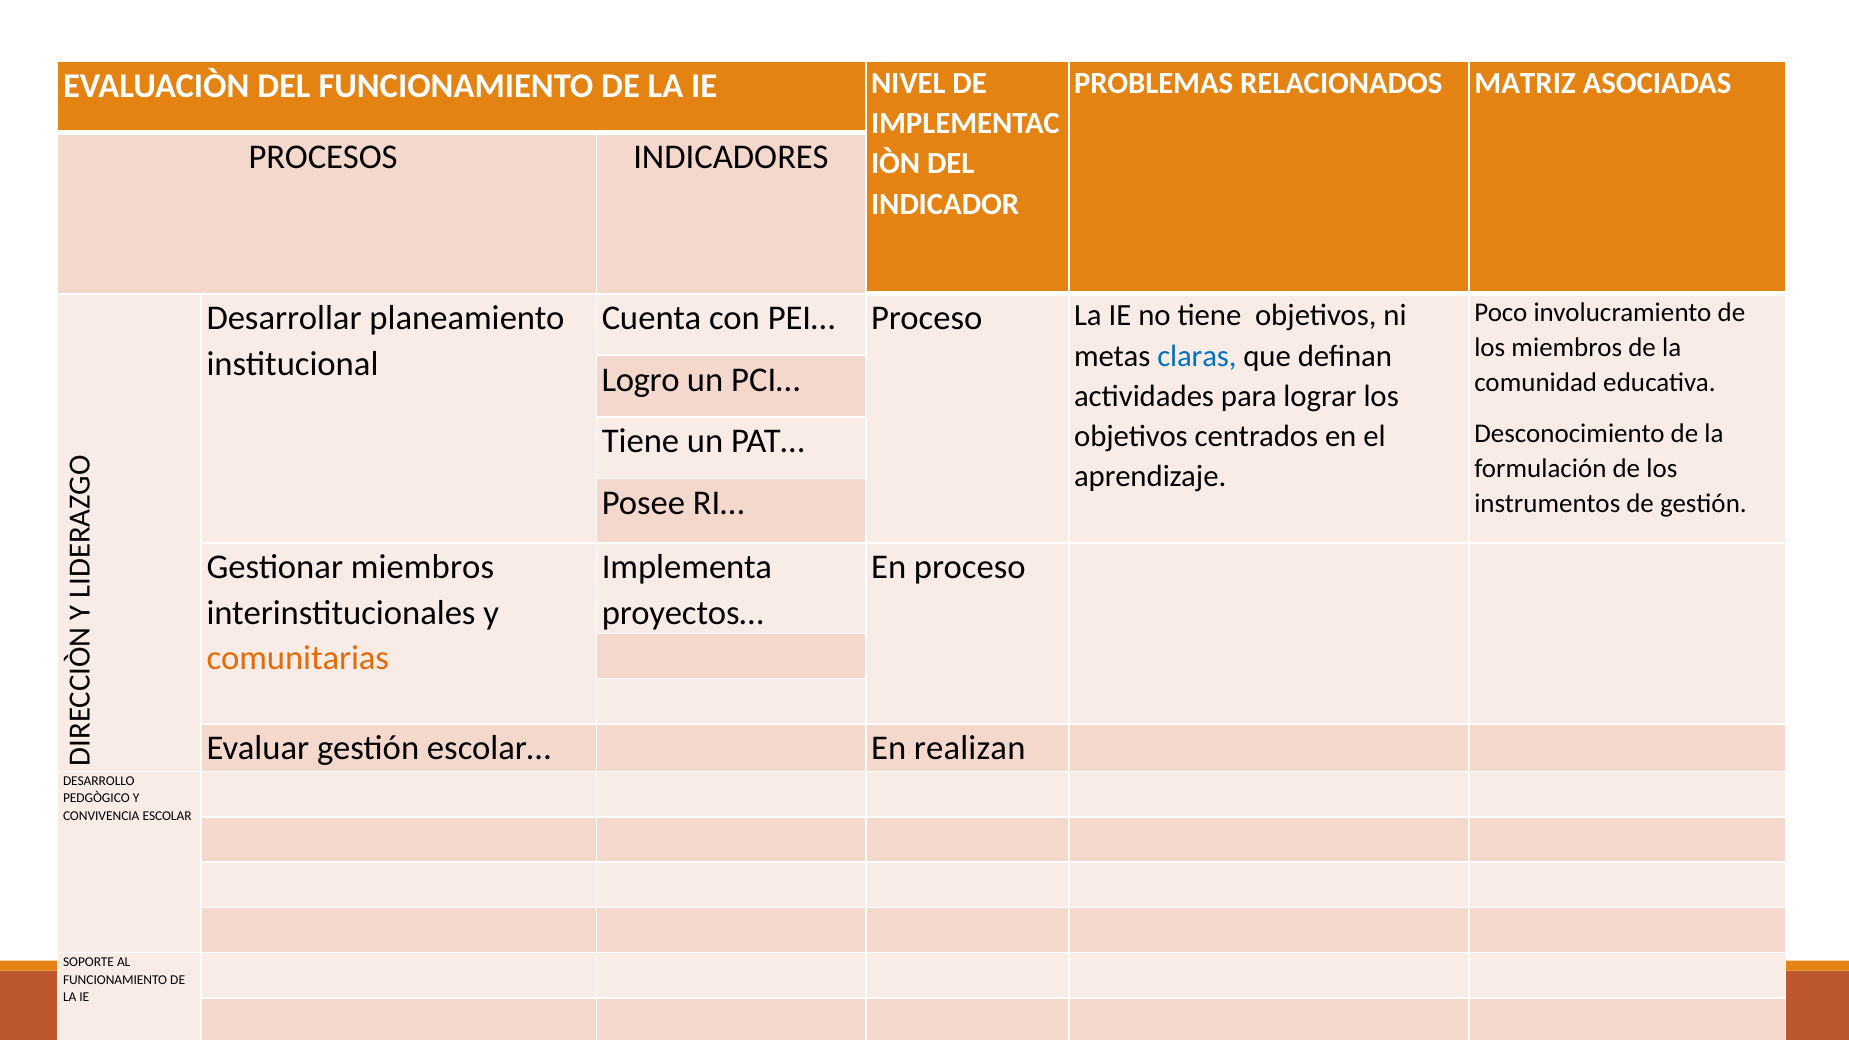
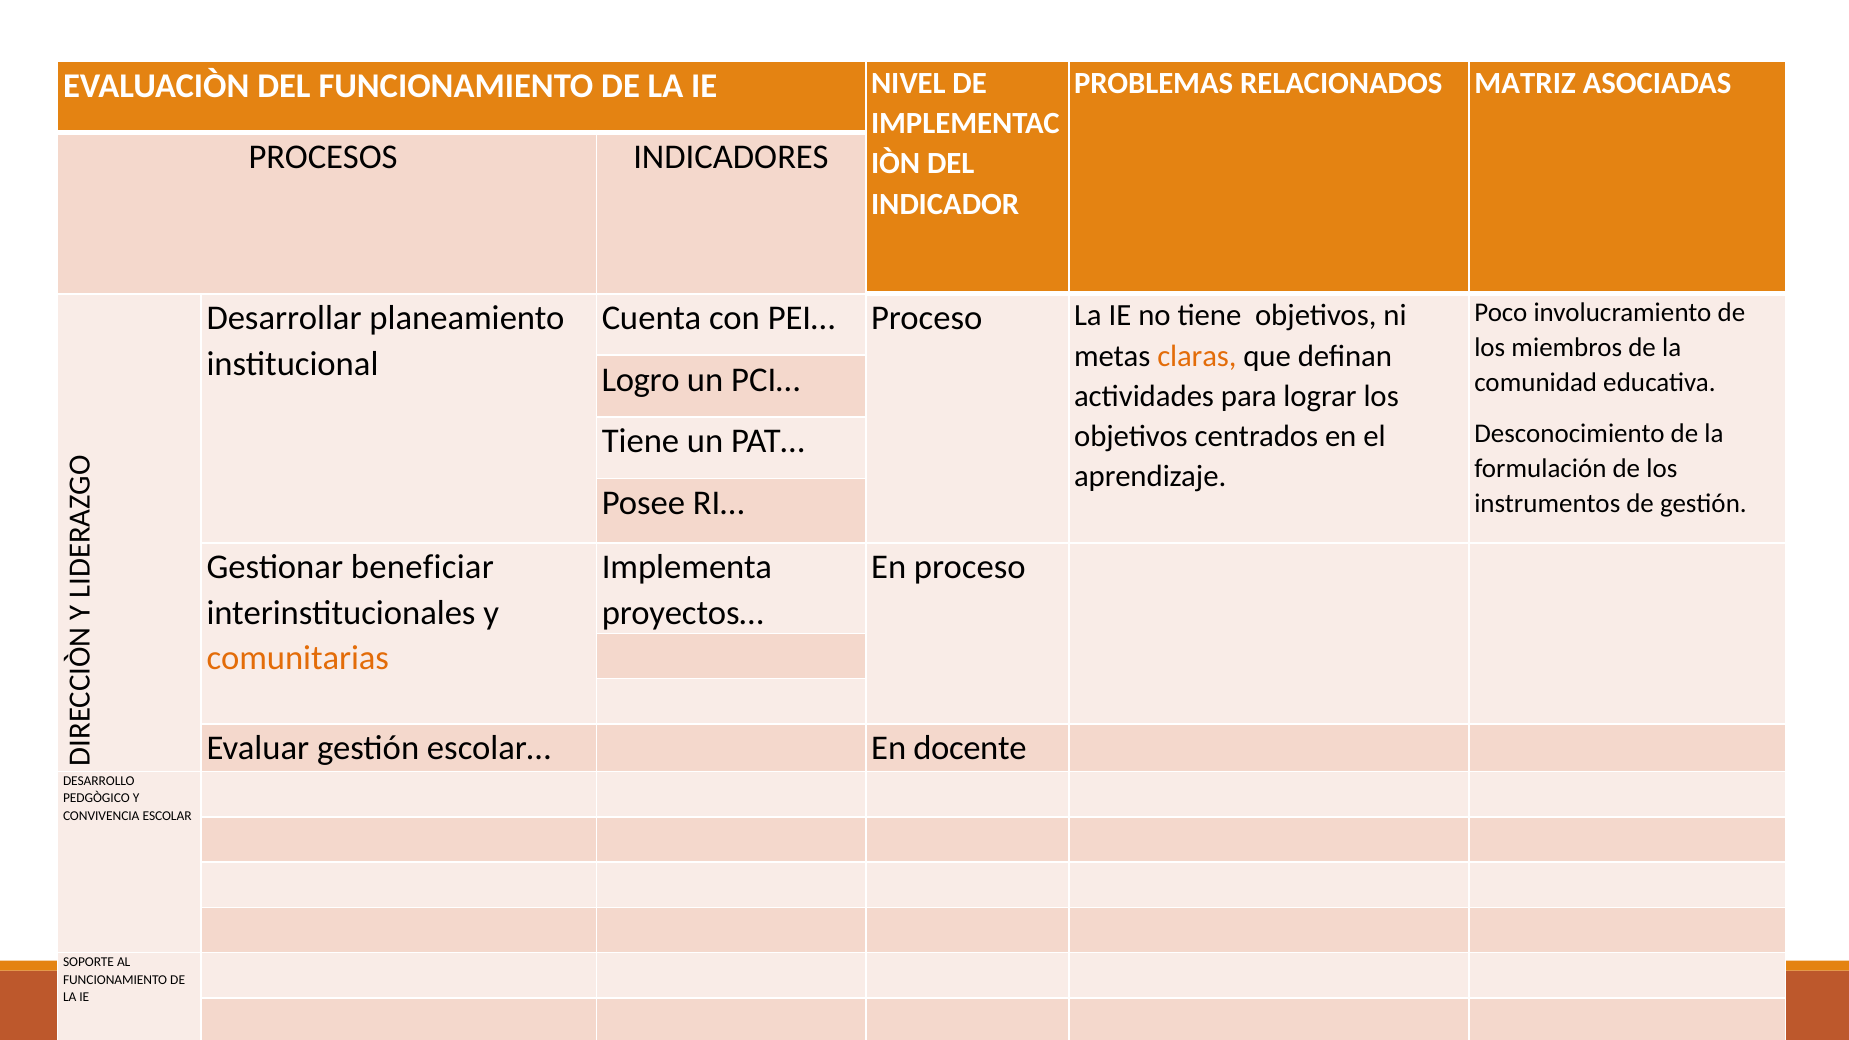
claras colour: blue -> orange (1197, 356)
Gestionar miembros: miembros -> beneficiar (422, 567)
realizan: realizan -> docente (970, 749)
